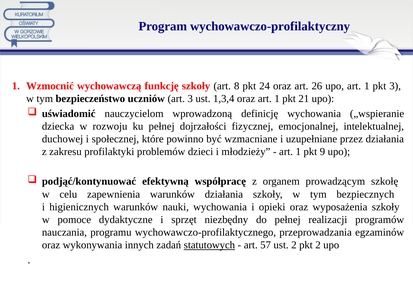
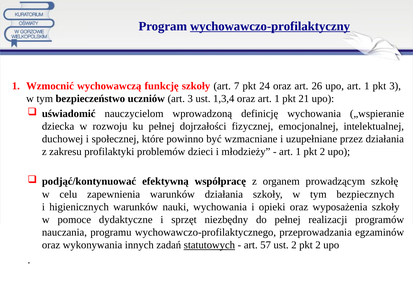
wychowawczo-profilaktyczny underline: none -> present (270, 26)
8: 8 -> 7 (237, 86)
1 pkt 9: 9 -> 2 (322, 152)
